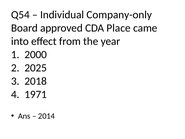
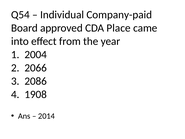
Company-only: Company-only -> Company-paid (119, 15)
2000: 2000 -> 2004 (36, 54)
2025: 2025 -> 2066 (36, 68)
2018: 2018 -> 2086 (36, 81)
1971: 1971 -> 1908 (36, 94)
